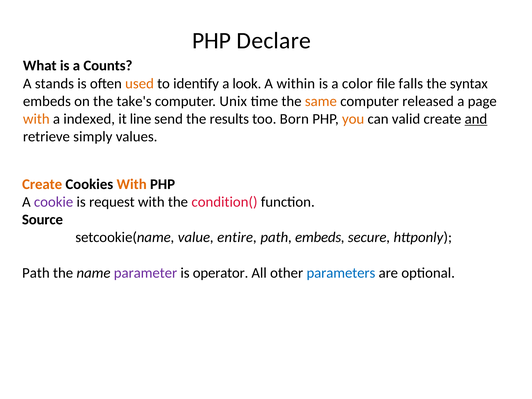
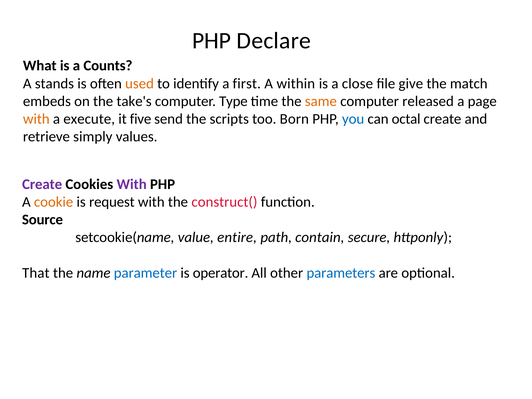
look: look -> first (247, 83)
color: color -> close (357, 83)
falls: falls -> give (411, 83)
syntax: syntax -> match (469, 83)
Unix: Unix -> Type (233, 101)
indexed: indexed -> execute (89, 119)
line: line -> five (141, 119)
results: results -> scripts (229, 119)
you colour: orange -> blue (353, 119)
valid: valid -> octal (406, 119)
and underline: present -> none (476, 119)
Create colour: orange -> purple (42, 184)
With colour: orange -> purple (132, 184)
cookie colour: purple -> orange (54, 202)
condition(: condition( -> construct( (224, 202)
path embeds: embeds -> contain (320, 237)
Path: Path -> That (36, 273)
parameter colour: purple -> blue (145, 273)
